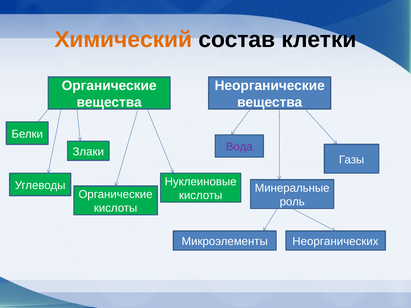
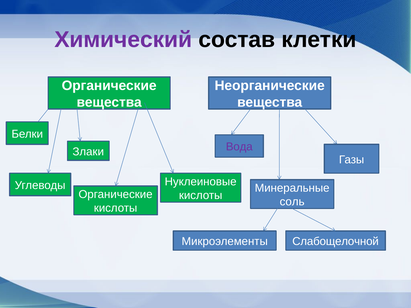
Химический colour: orange -> purple (123, 40)
роль: роль -> соль (292, 202)
Неорганических: Неорганических -> Слабощелочной (336, 242)
